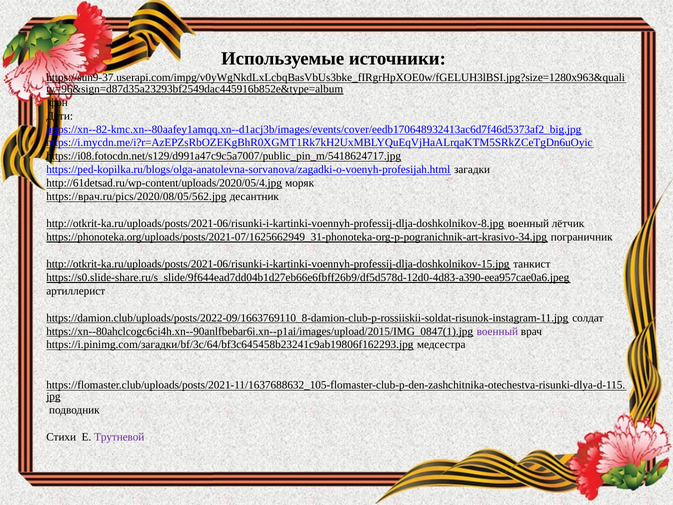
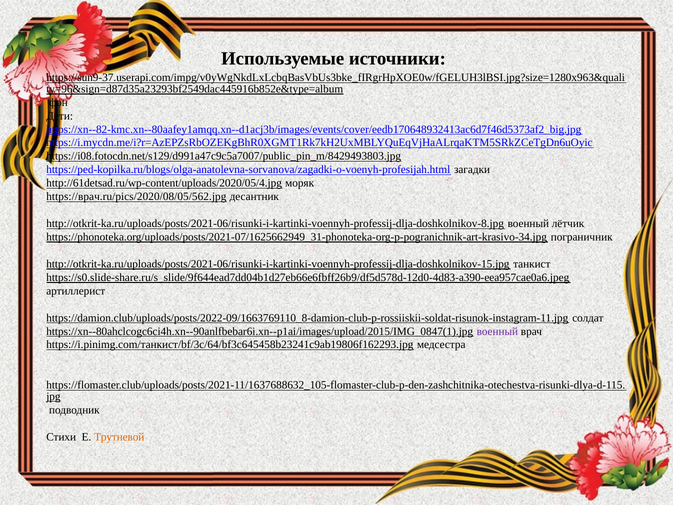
https://i08.fotocdn.net/s129/d991a47c9c5a7007/public_pin_m/5418624717.jpg: https://i08.fotocdn.net/s129/d991a47c9c5a7007/public_pin_m/5418624717.jpg -> https://i08.fotocdn.net/s129/d991a47c9c5a7007/public_pin_m/8429493803.jpg (224, 156)
https://i.pinimg.com/загадки/bf/3c/64/bf3c645458b23241c9ab19806f162293.jpg: https://i.pinimg.com/загадки/bf/3c/64/bf3c645458b23241c9ab19806f162293.jpg -> https://i.pinimg.com/танкист/bf/3c/64/bf3c645458b23241c9ab19806f162293.jpg (230, 345)
Трутневой colour: purple -> orange (119, 437)
